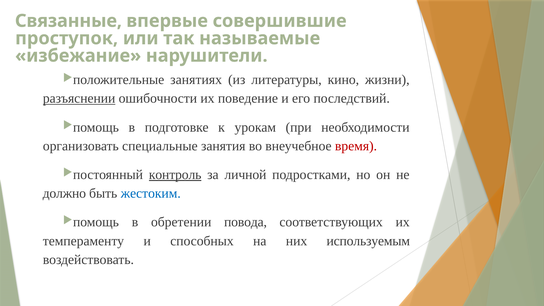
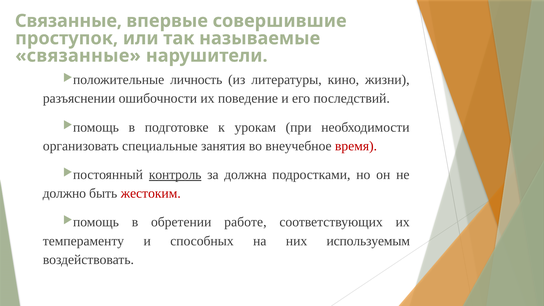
избежание: избежание -> связанные (78, 56)
занятиях: занятиях -> личность (196, 80)
разъяснении underline: present -> none (79, 99)
личной: личной -> должна (245, 175)
жестоким colour: blue -> red (151, 193)
повода: повода -> работе (245, 222)
